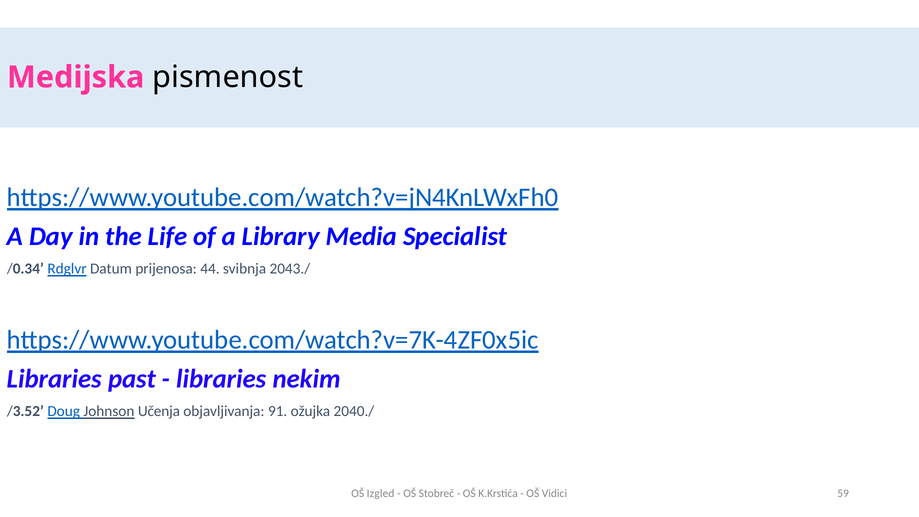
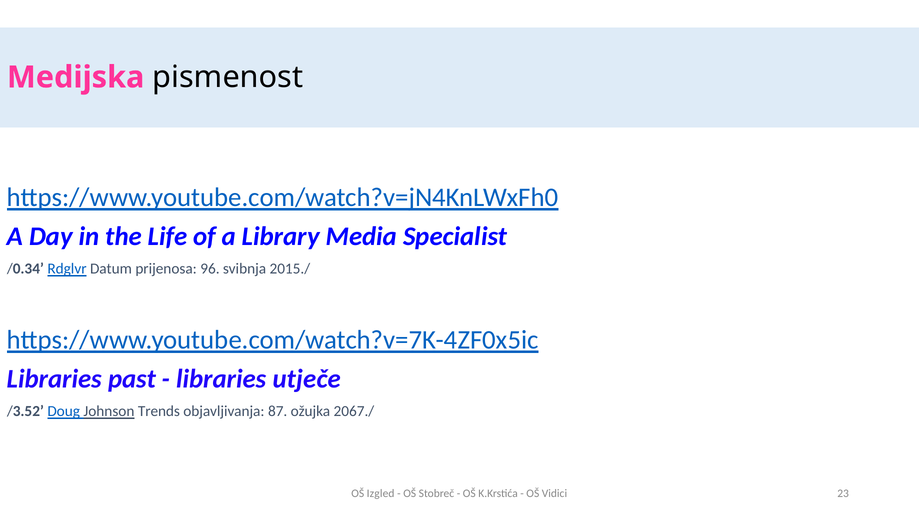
44: 44 -> 96 (210, 269)
2043./: 2043./ -> 2015./ (290, 269)
nekim: nekim -> utječe (307, 379)
Učenja: Učenja -> Trends (159, 411)
91: 91 -> 87 (278, 411)
2040./: 2040./ -> 2067./ (354, 411)
59: 59 -> 23 (843, 494)
